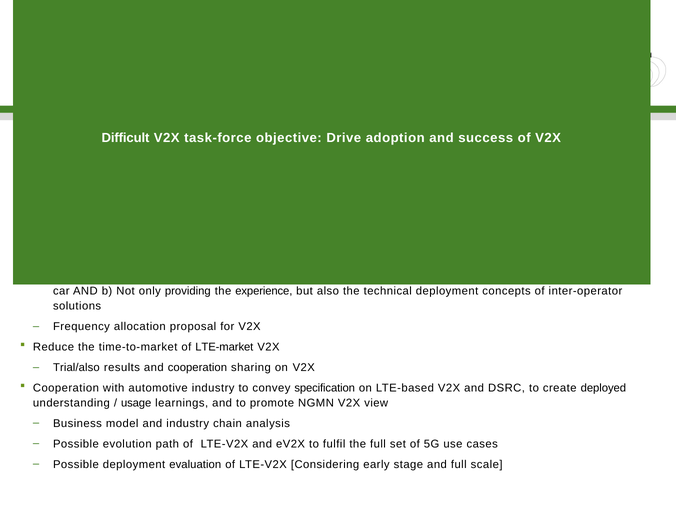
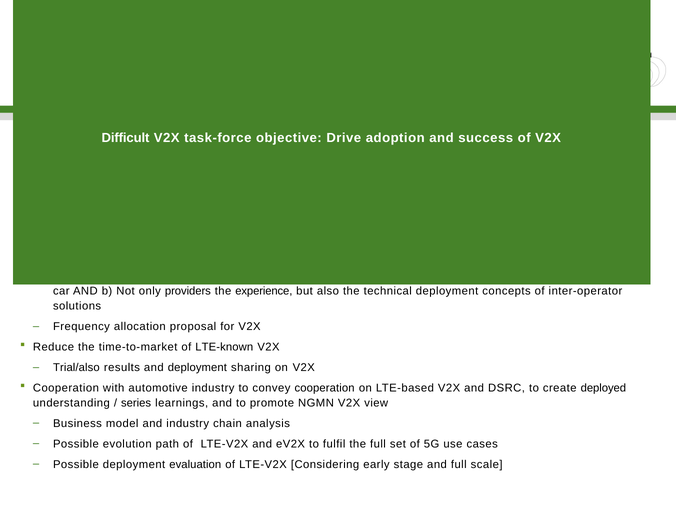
providing: providing -> providers (188, 291)
LTE-market: LTE-market -> LTE-known (224, 347)
and cooperation: cooperation -> deployment (197, 367)
convey specification: specification -> cooperation (325, 388)
usage: usage -> series (136, 403)
